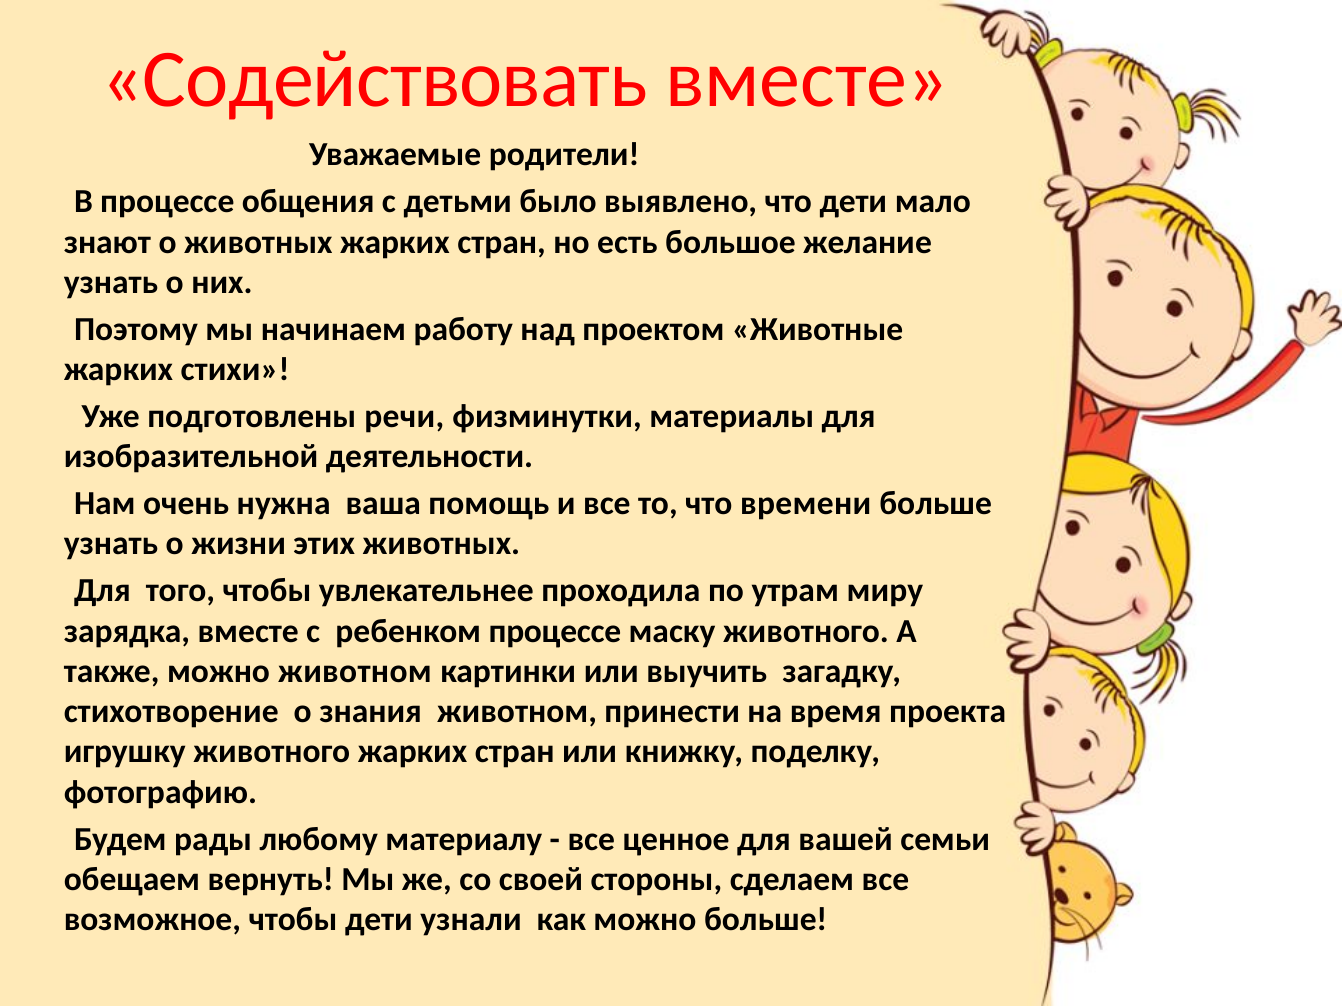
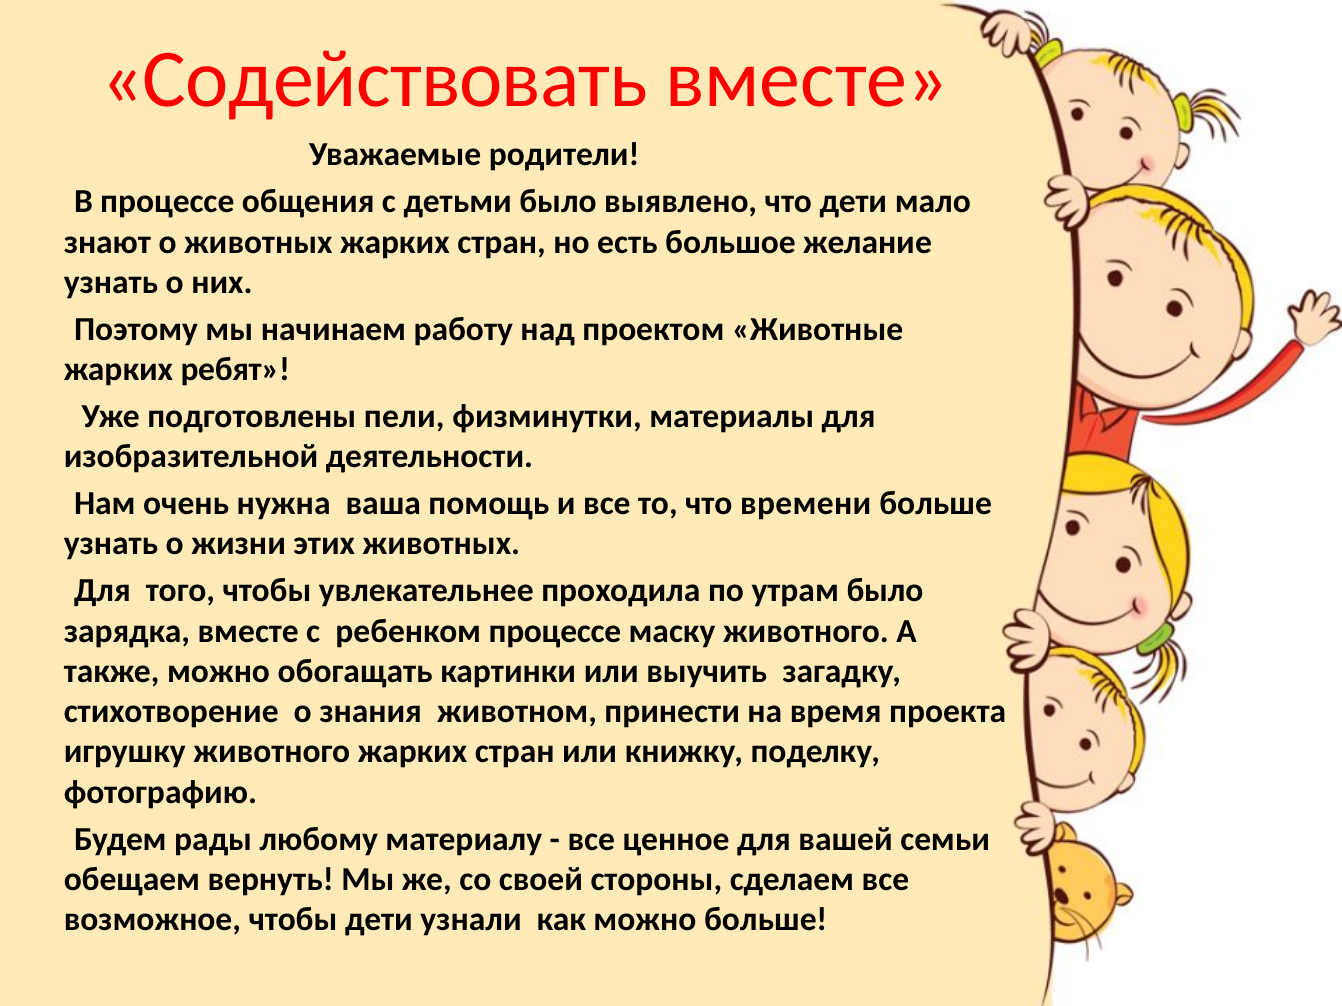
стихи: стихи -> ребят (235, 370)
речи: речи -> пели (404, 417)
утрам миру: миру -> было (885, 591)
можно животном: животном -> обогащать (355, 672)
